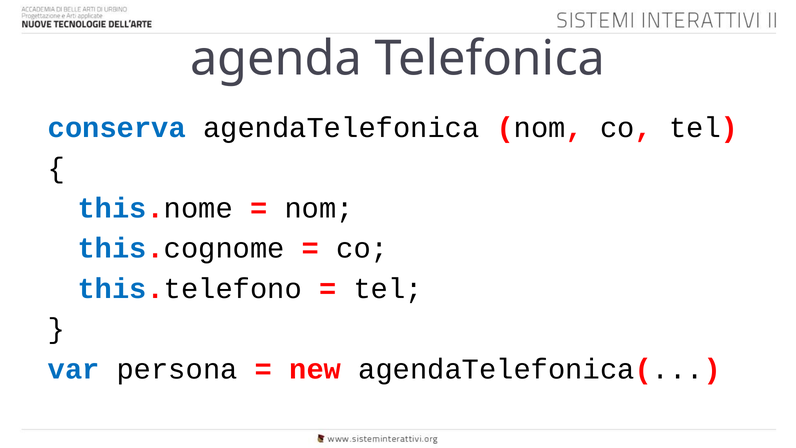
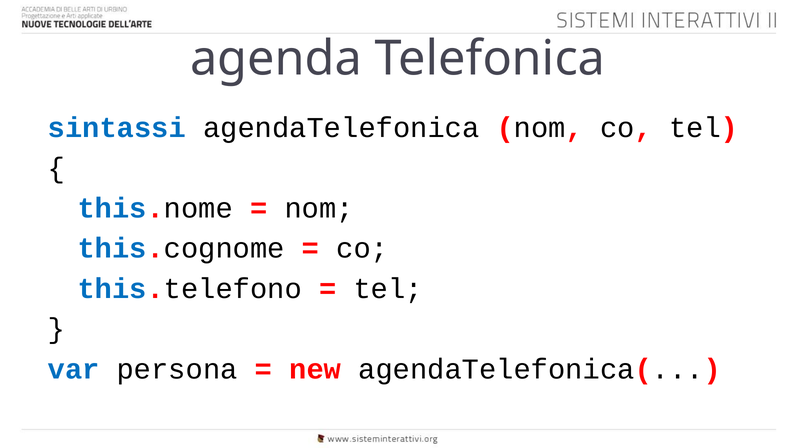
conserva: conserva -> sintassi (117, 128)
